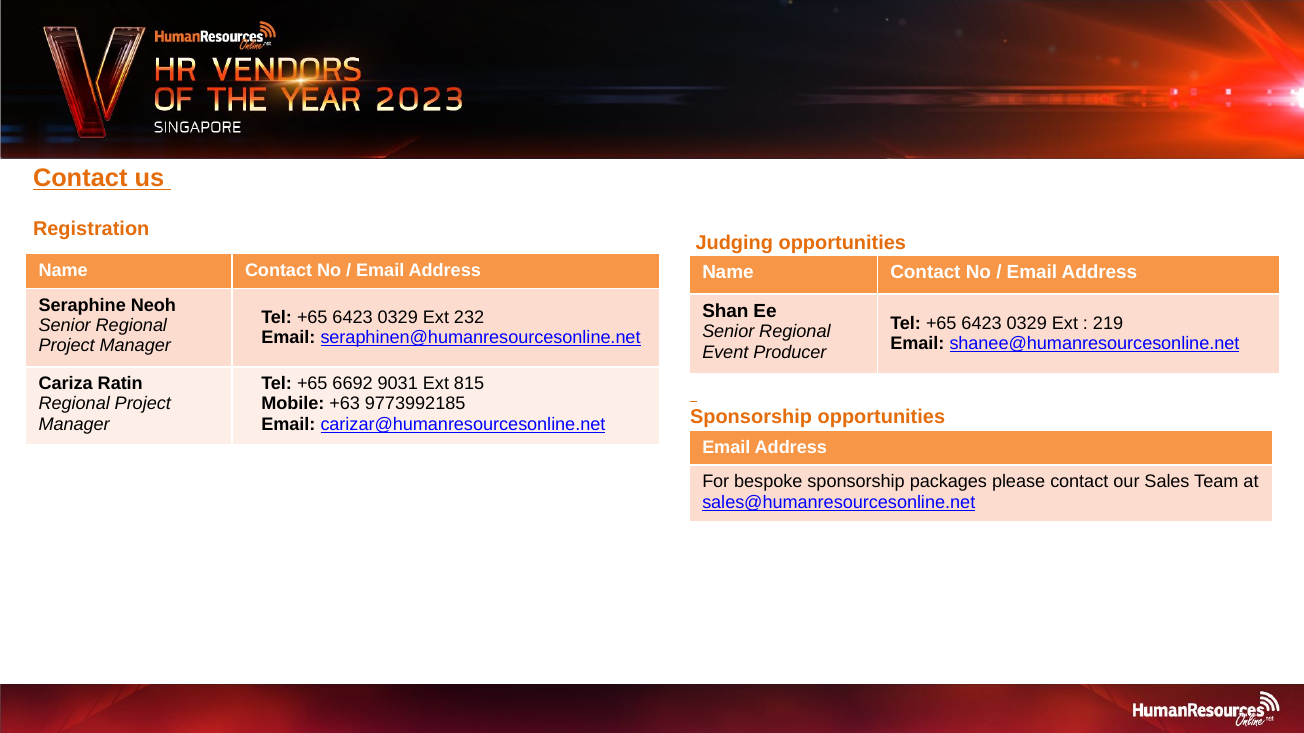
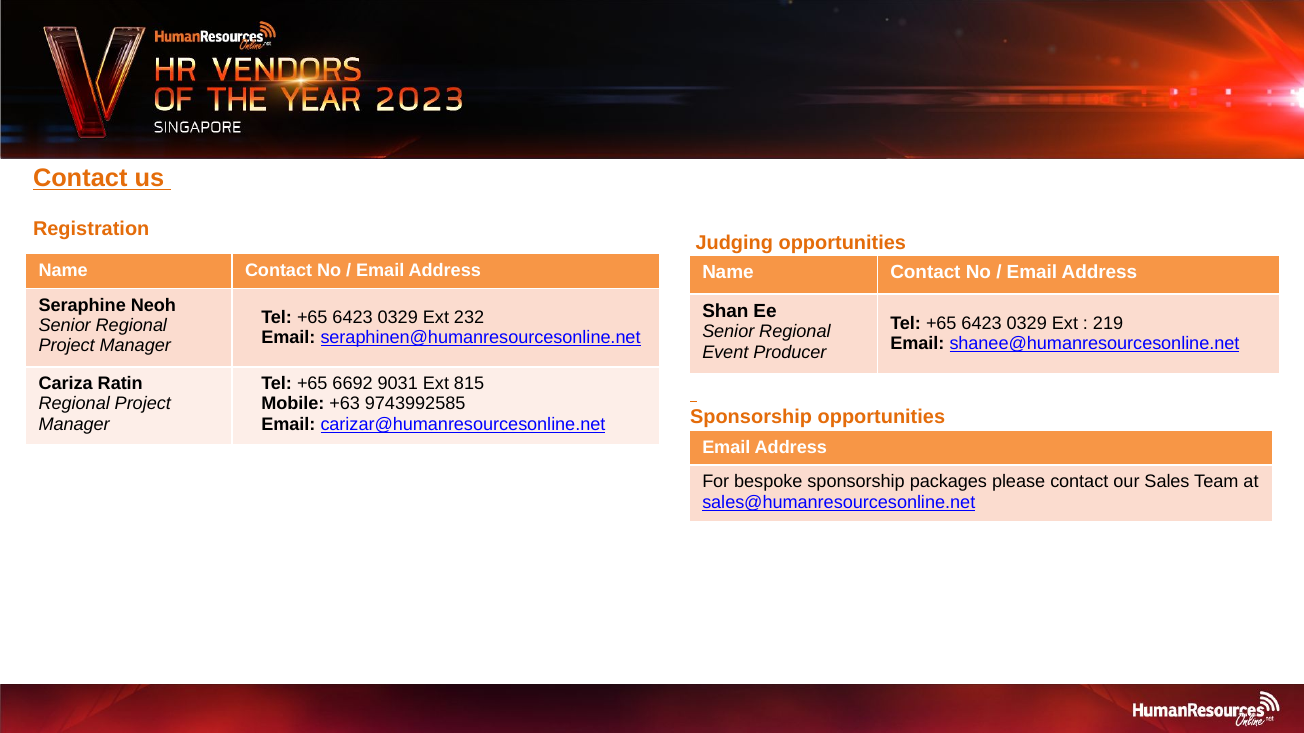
9773992185: 9773992185 -> 9743992585 (415, 404)
